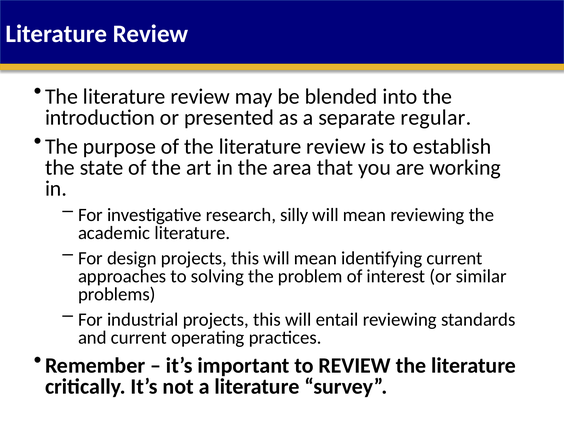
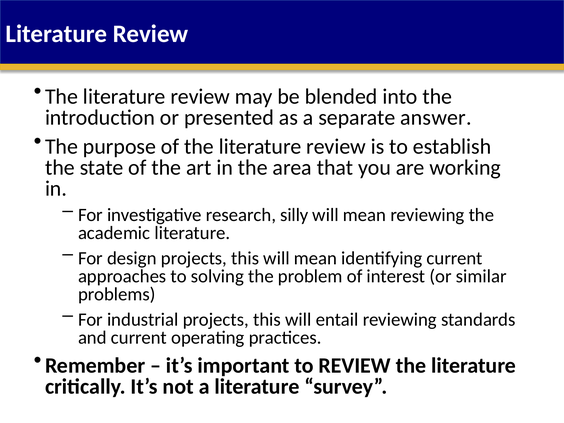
regular: regular -> answer (436, 118)
